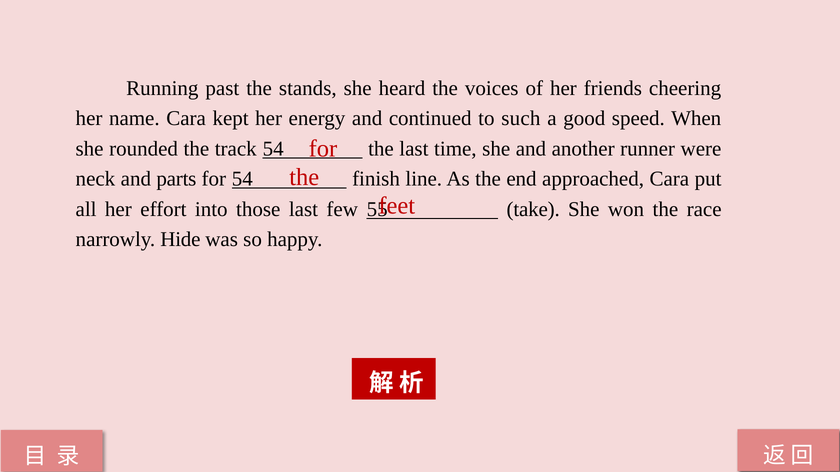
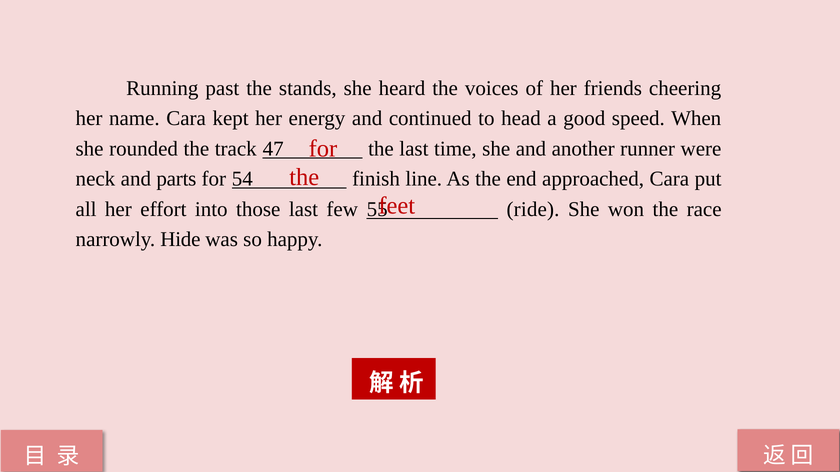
such: such -> head (521, 119)
track 54: 54 -> 47 (273, 149)
take: take -> ride (533, 209)
